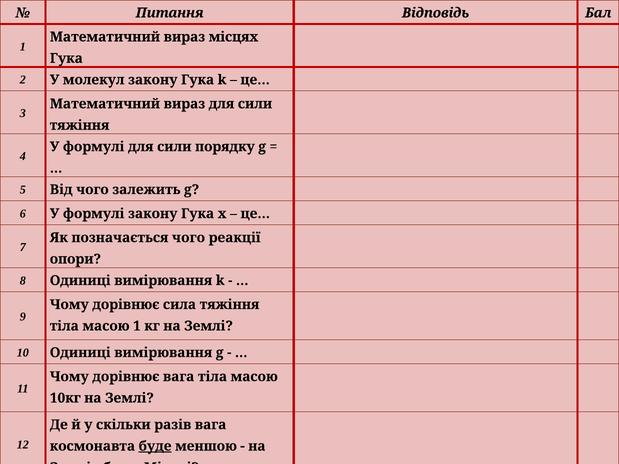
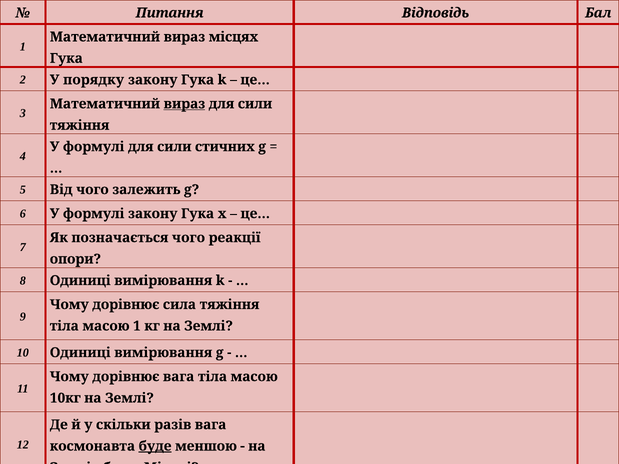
молекул: молекул -> порядку (94, 80)
вираз underline: none -> present (184, 104)
порядку: порядку -> стичних (225, 147)
